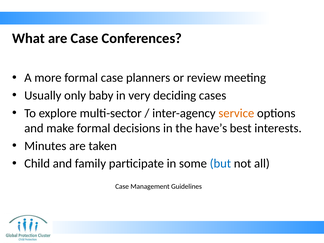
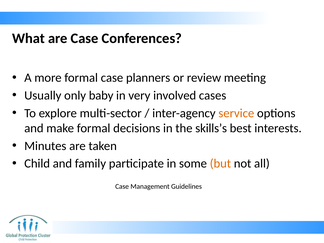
deciding: deciding -> involved (175, 95)
have’s: have’s -> skills’s (211, 128)
but colour: blue -> orange (220, 164)
